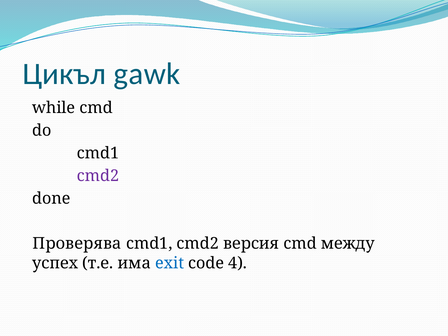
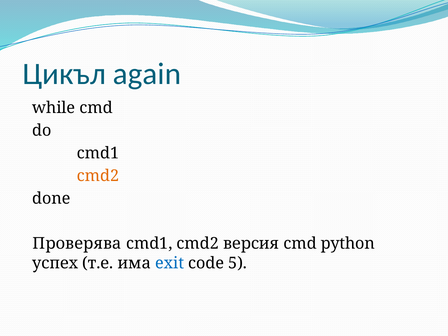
gawk: gawk -> again (147, 74)
cmd2 colour: purple -> orange (98, 176)
между: между -> python (348, 244)
4: 4 -> 5 (238, 263)
